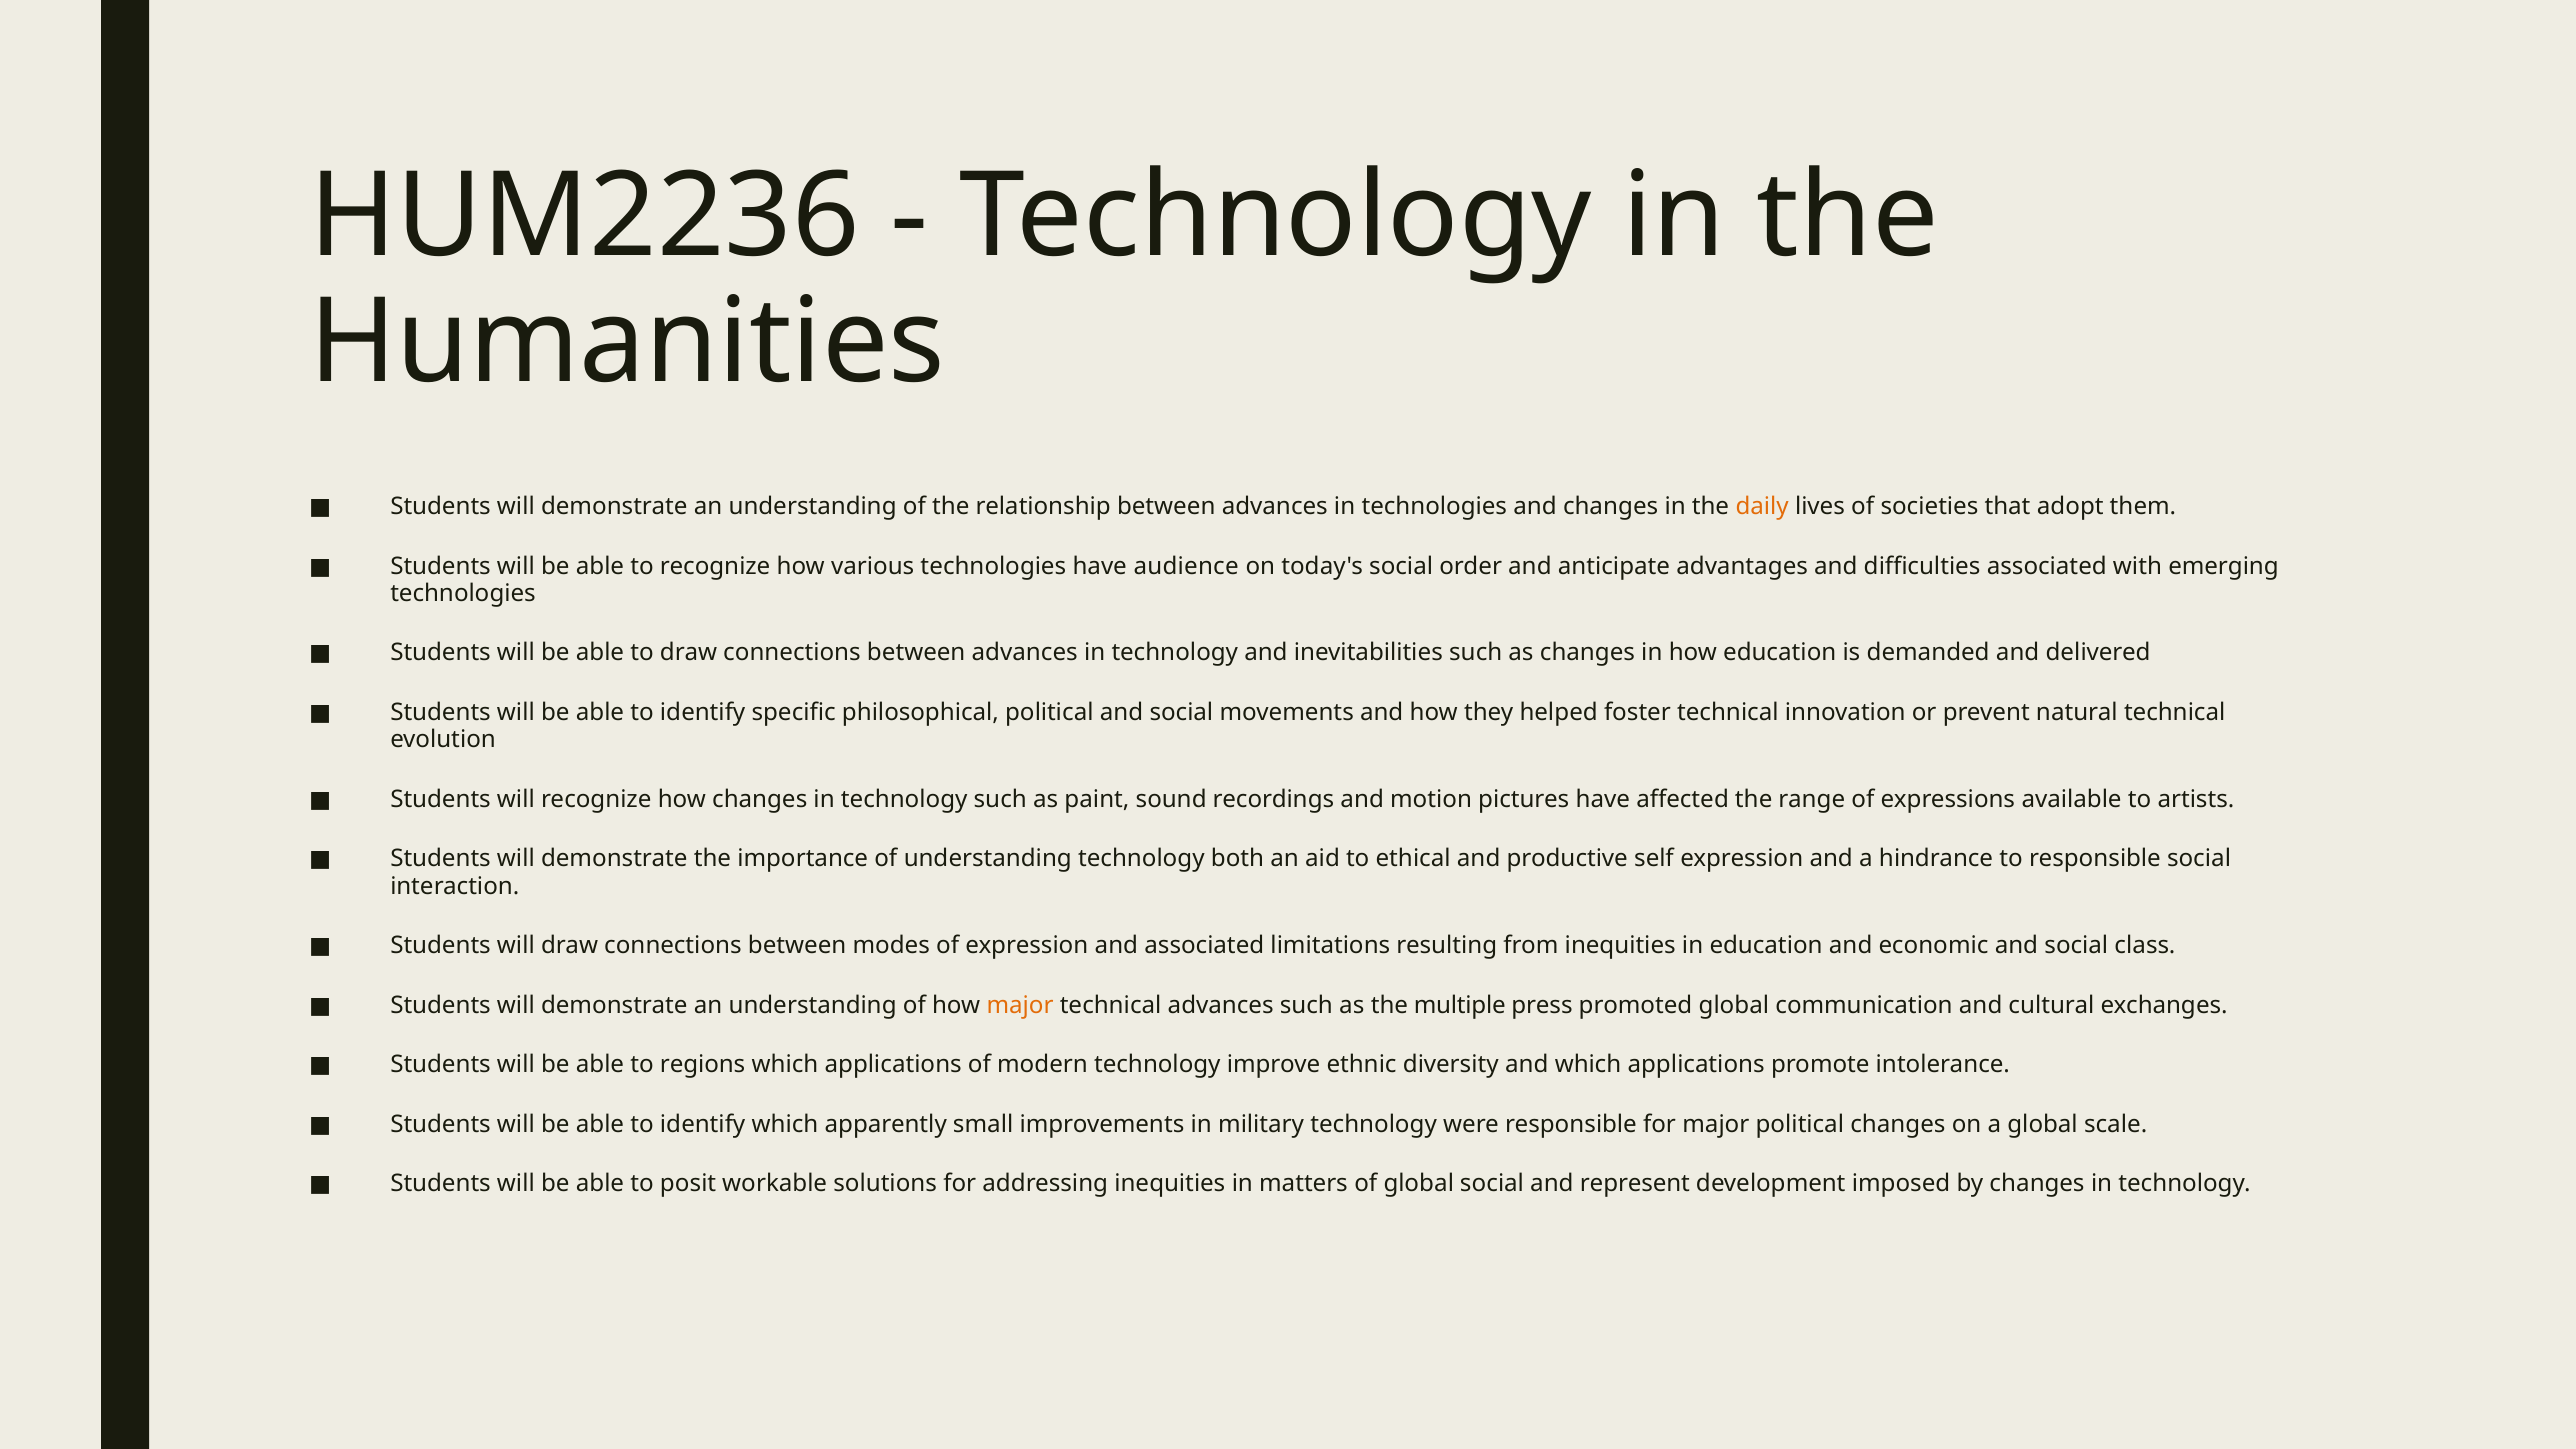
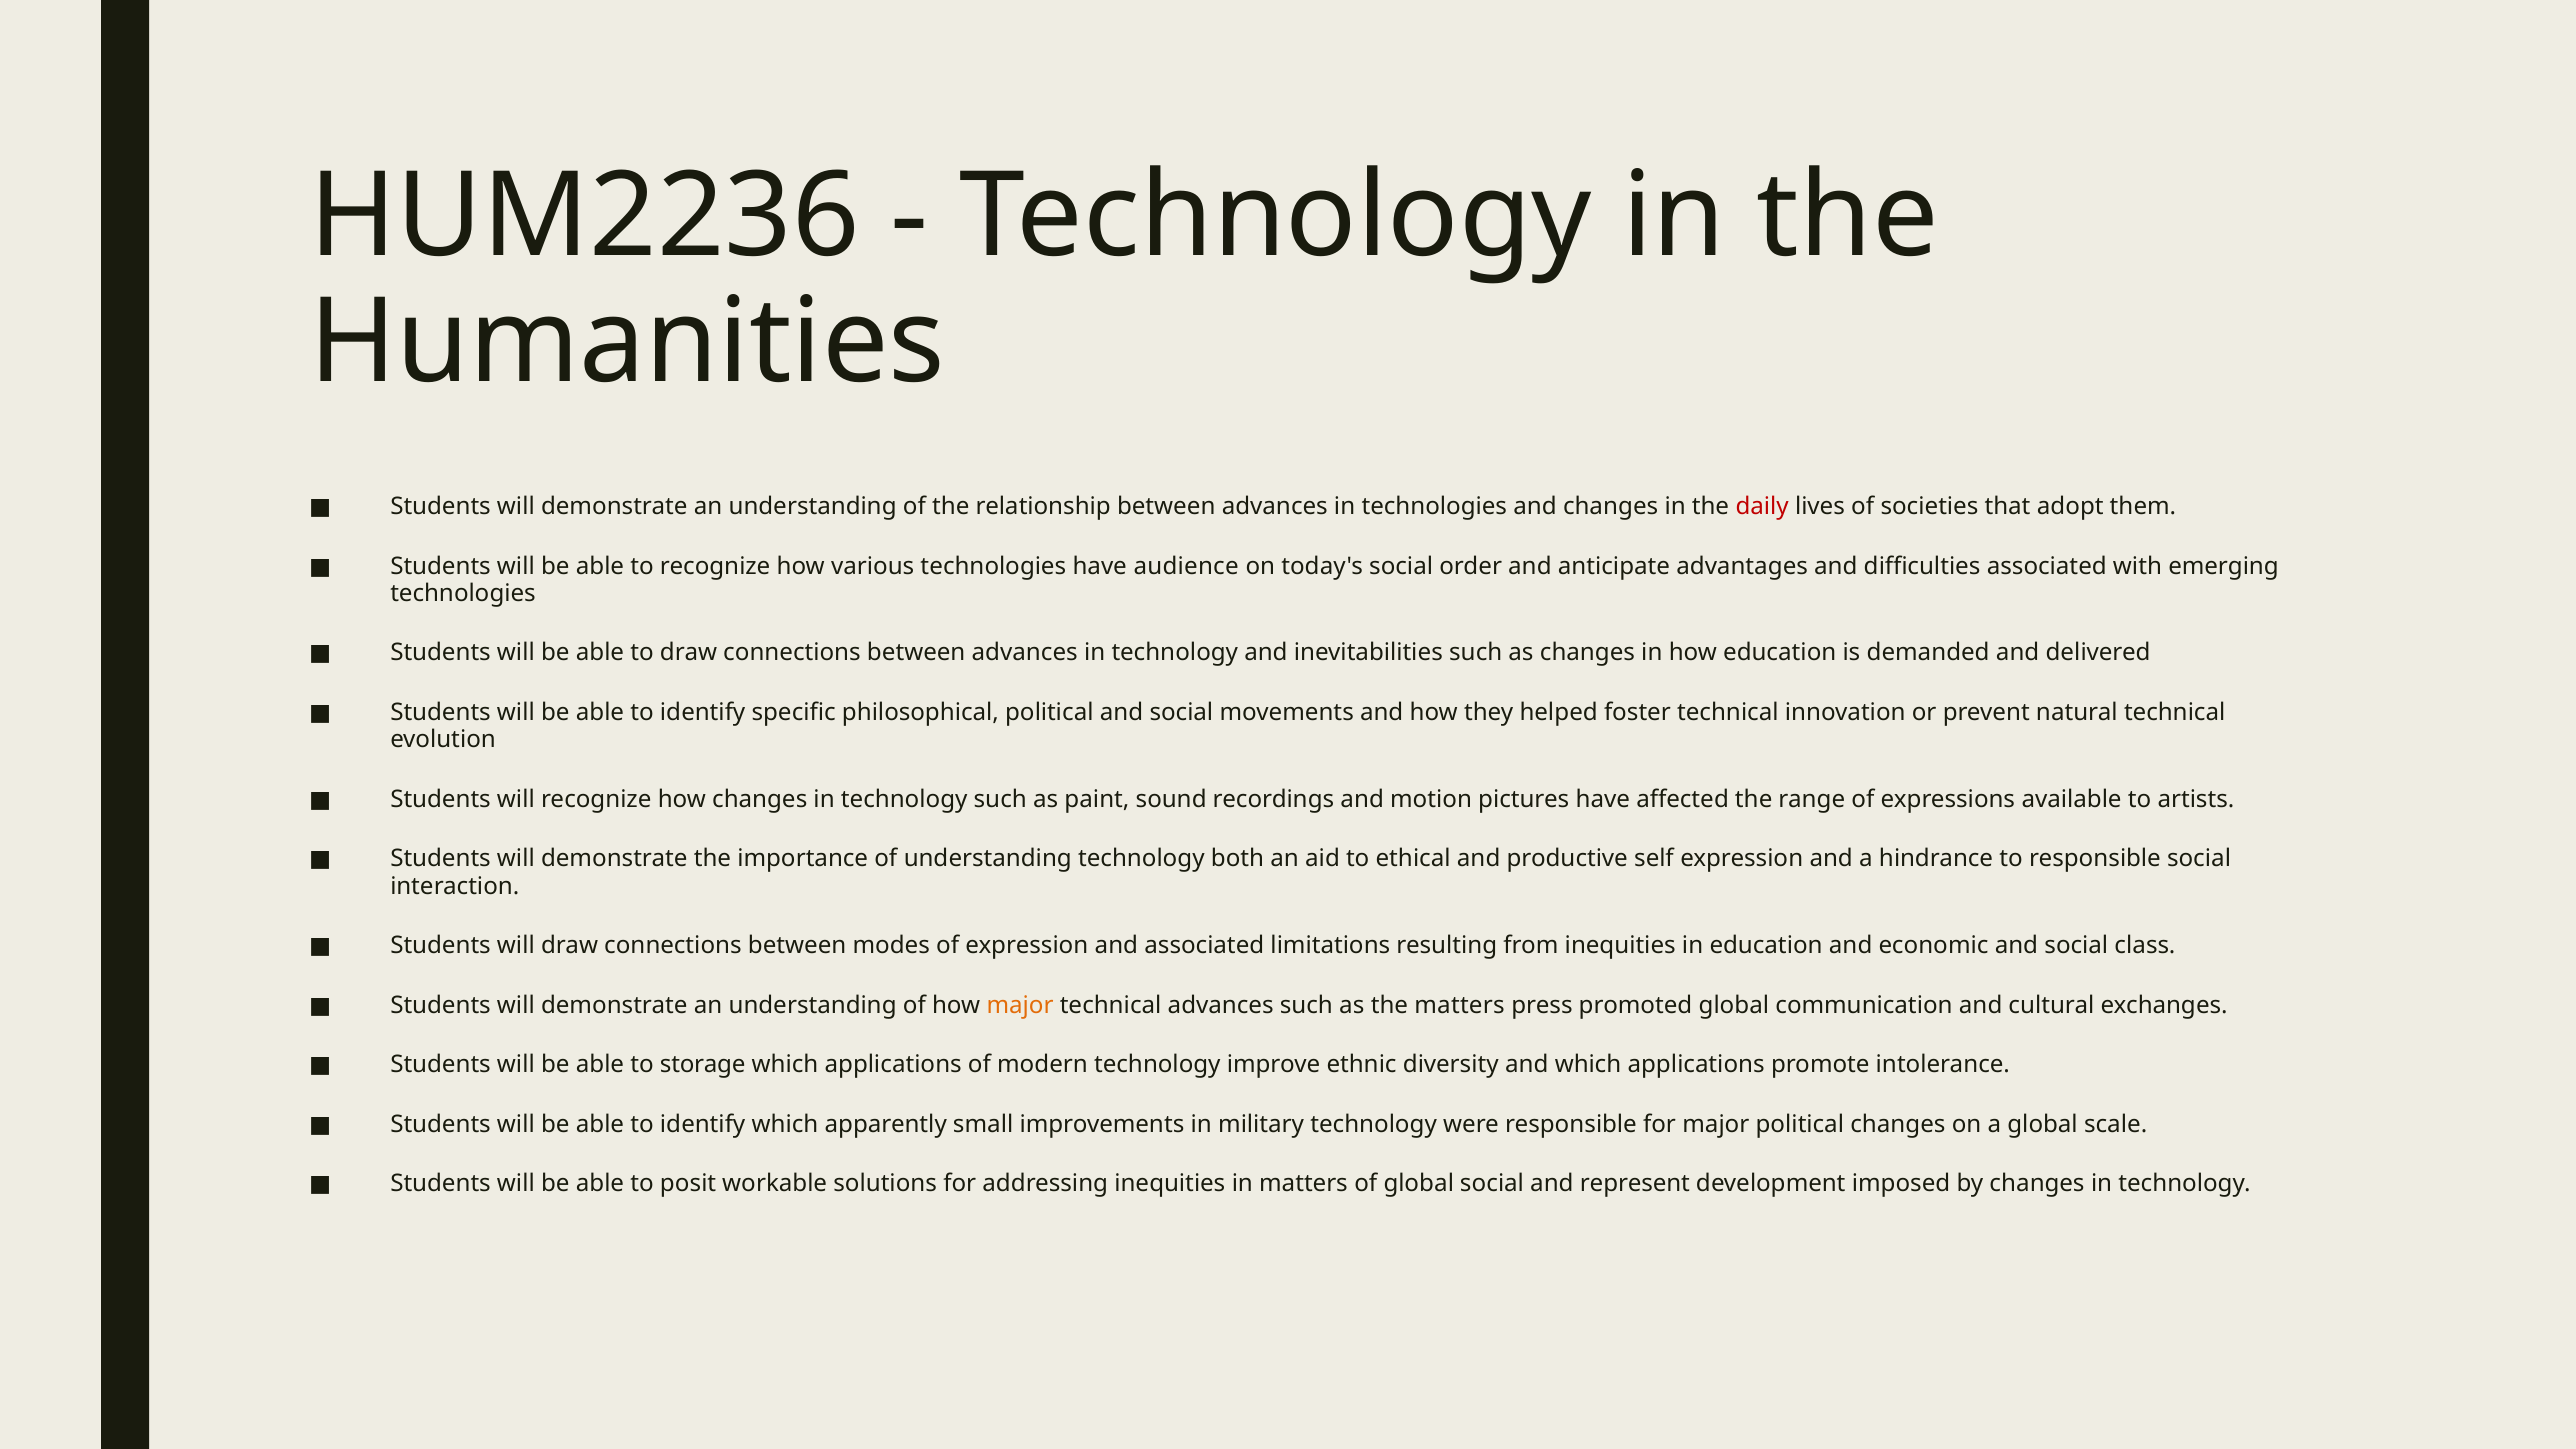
daily colour: orange -> red (1762, 507)
the multiple: multiple -> matters (1460, 1005)
regions: regions -> storage (703, 1065)
